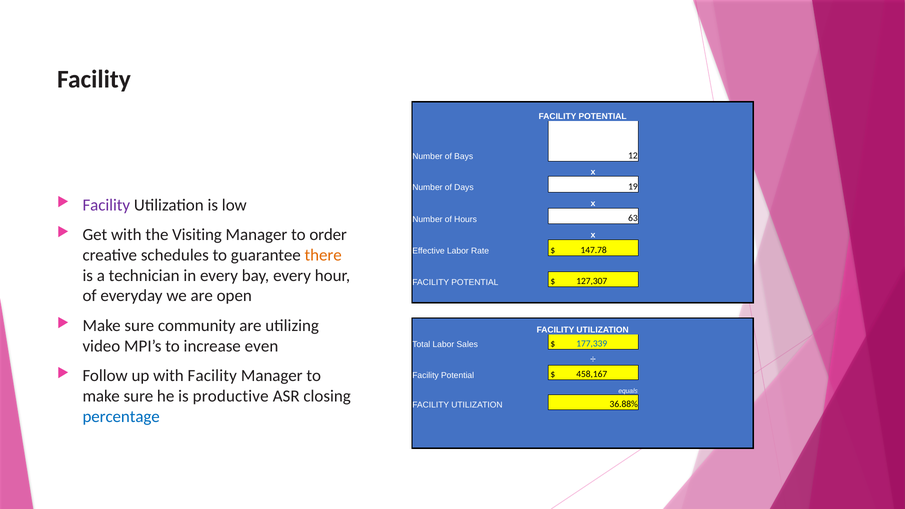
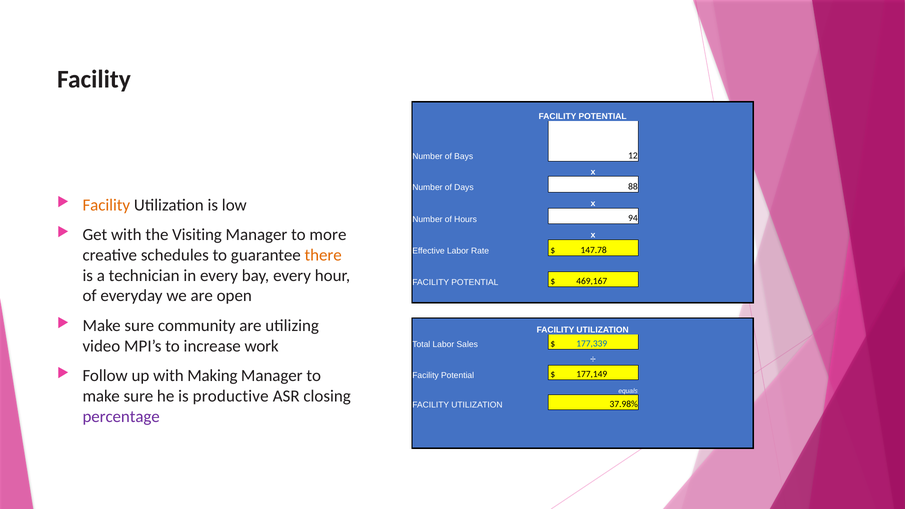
19: 19 -> 88 (633, 187)
Facility colour: purple -> orange (106, 205)
63: 63 -> 94 (633, 218)
order: order -> more (328, 235)
127,307: 127,307 -> 469,167 (592, 281)
even: even -> work (262, 346)
with Facility: Facility -> Making (212, 376)
458,167: 458,167 -> 177,149 (592, 374)
36.88%: 36.88% -> 37.98% (624, 404)
percentage colour: blue -> purple (121, 417)
